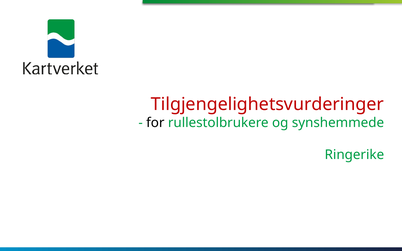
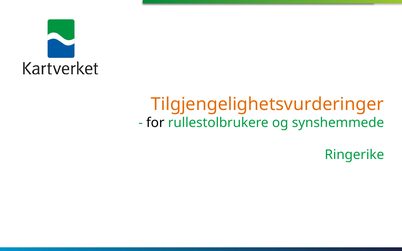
Tilgjengelighetsvurderinger colour: red -> orange (267, 104)
